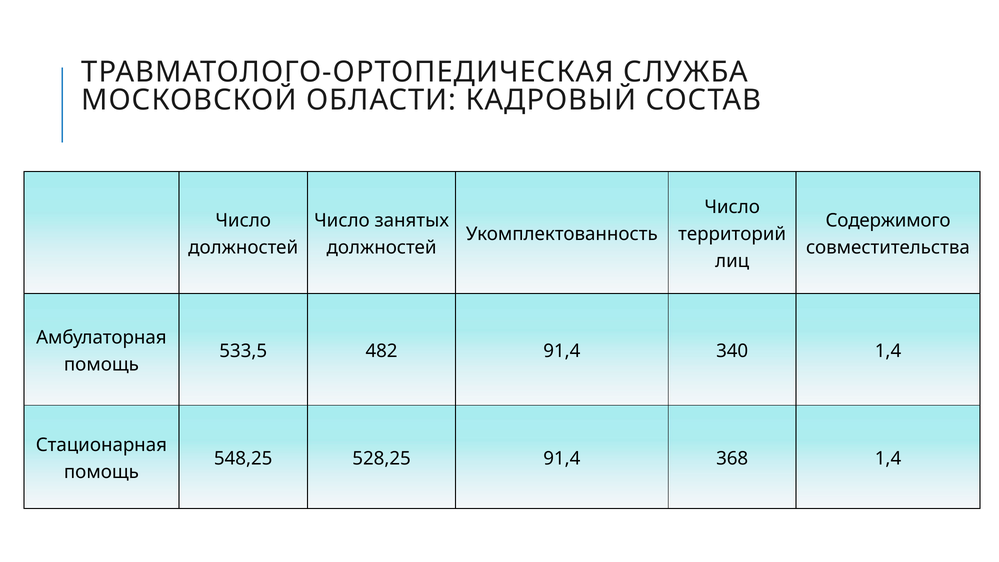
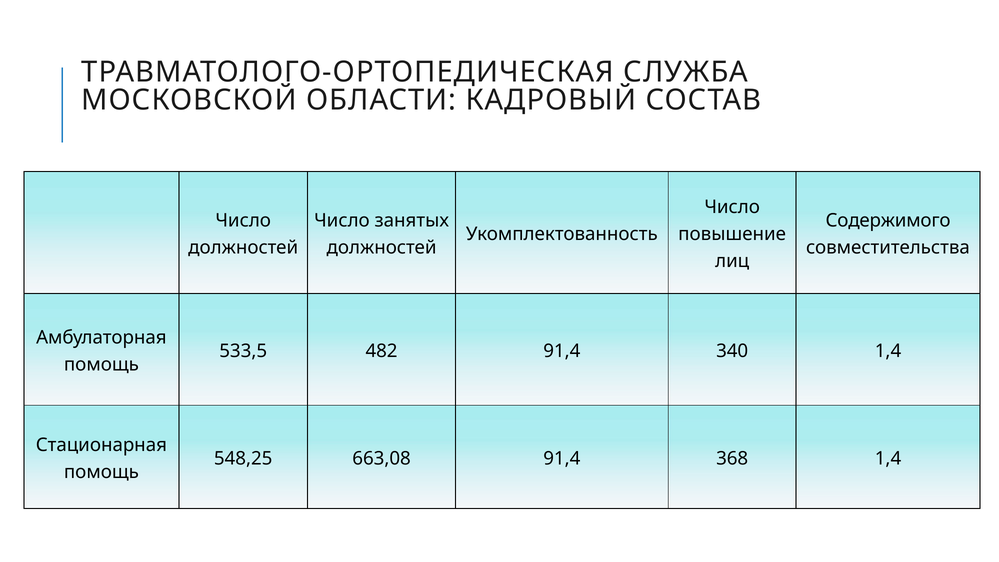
территорий: территорий -> повышение (732, 234)
528,25: 528,25 -> 663,08 (382, 459)
